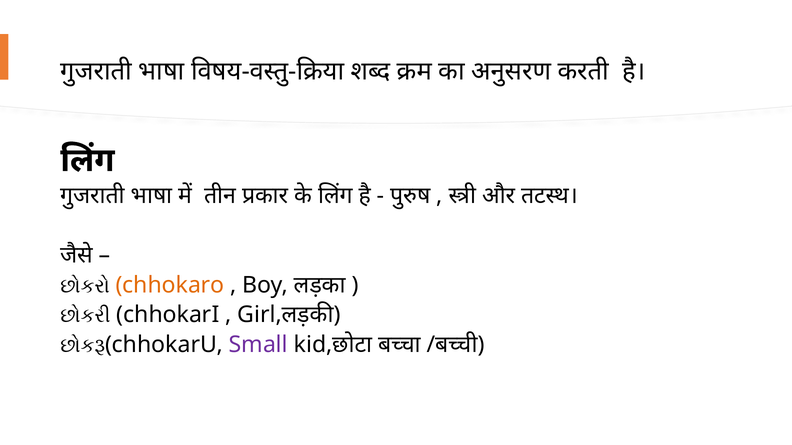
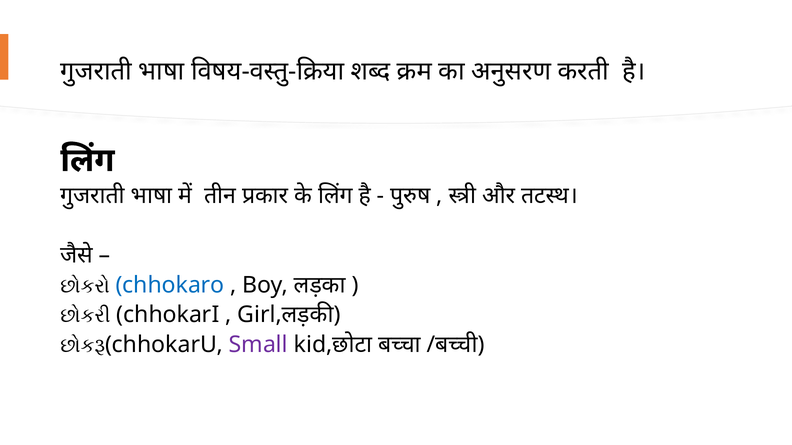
chhokaro colour: orange -> blue (170, 285)
